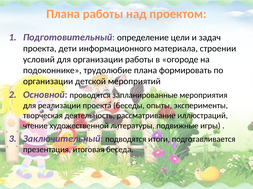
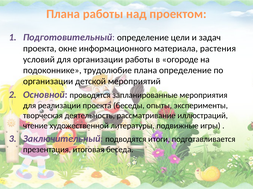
дети: дети -> окне (68, 49)
строении: строении -> растения (218, 49)
плана формировать: формировать -> определение (185, 71)
